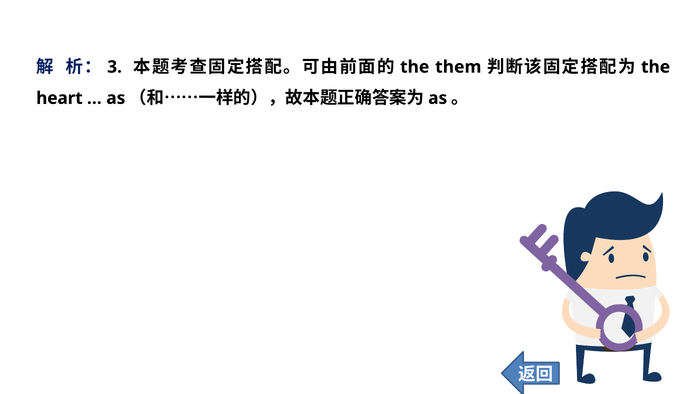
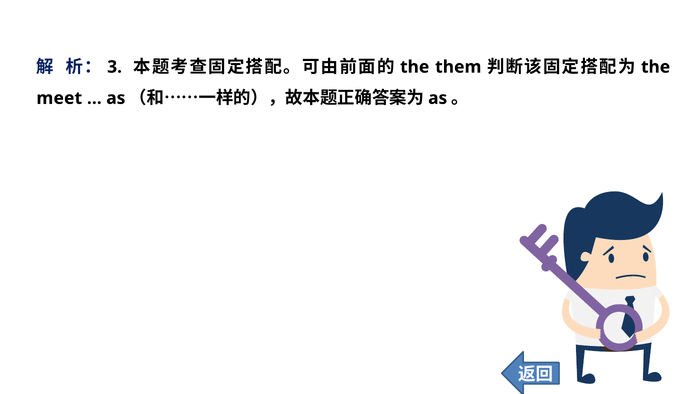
heart: heart -> meet (59, 98)
